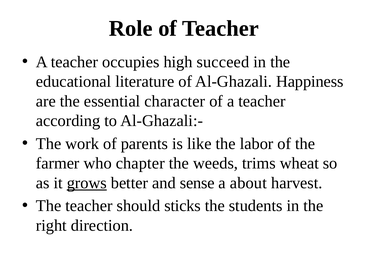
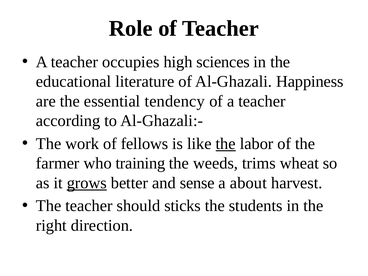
succeed: succeed -> sciences (223, 62)
character: character -> tendency (175, 101)
parents: parents -> fellows (144, 144)
the underline: none -> present (226, 144)
chapter: chapter -> training (140, 163)
